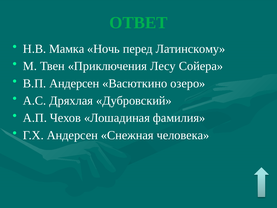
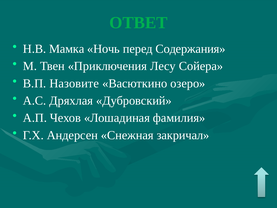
Латинскому: Латинскому -> Содержания (191, 49)
В.П Андерсен: Андерсен -> Назовите (74, 83)
человека: человека -> закричал (183, 135)
